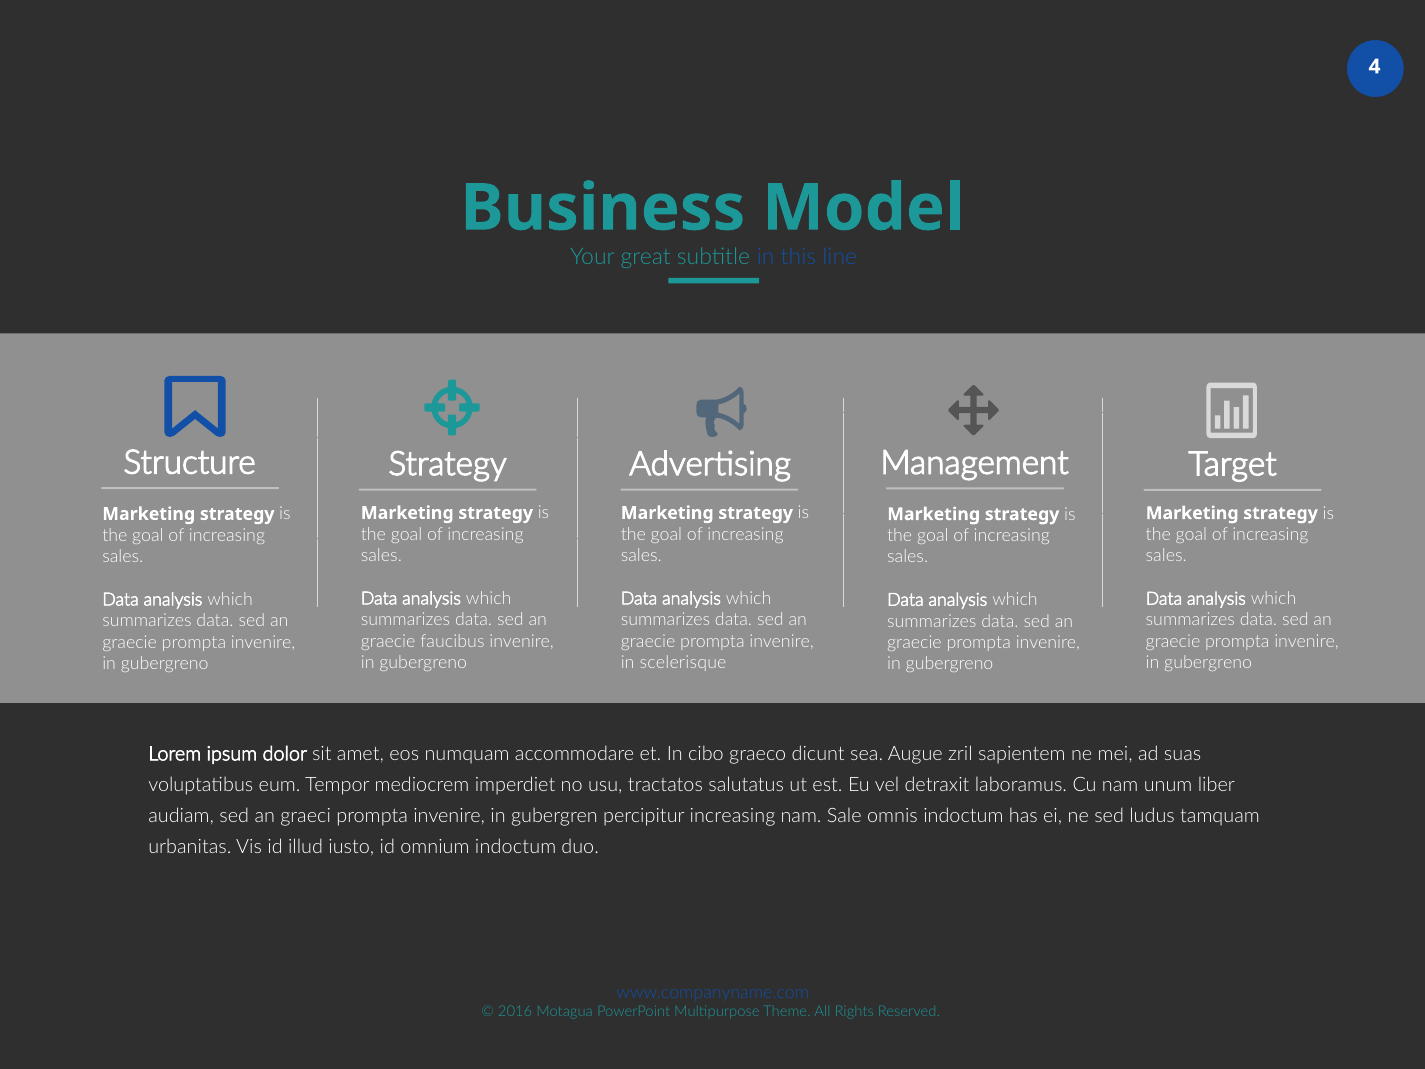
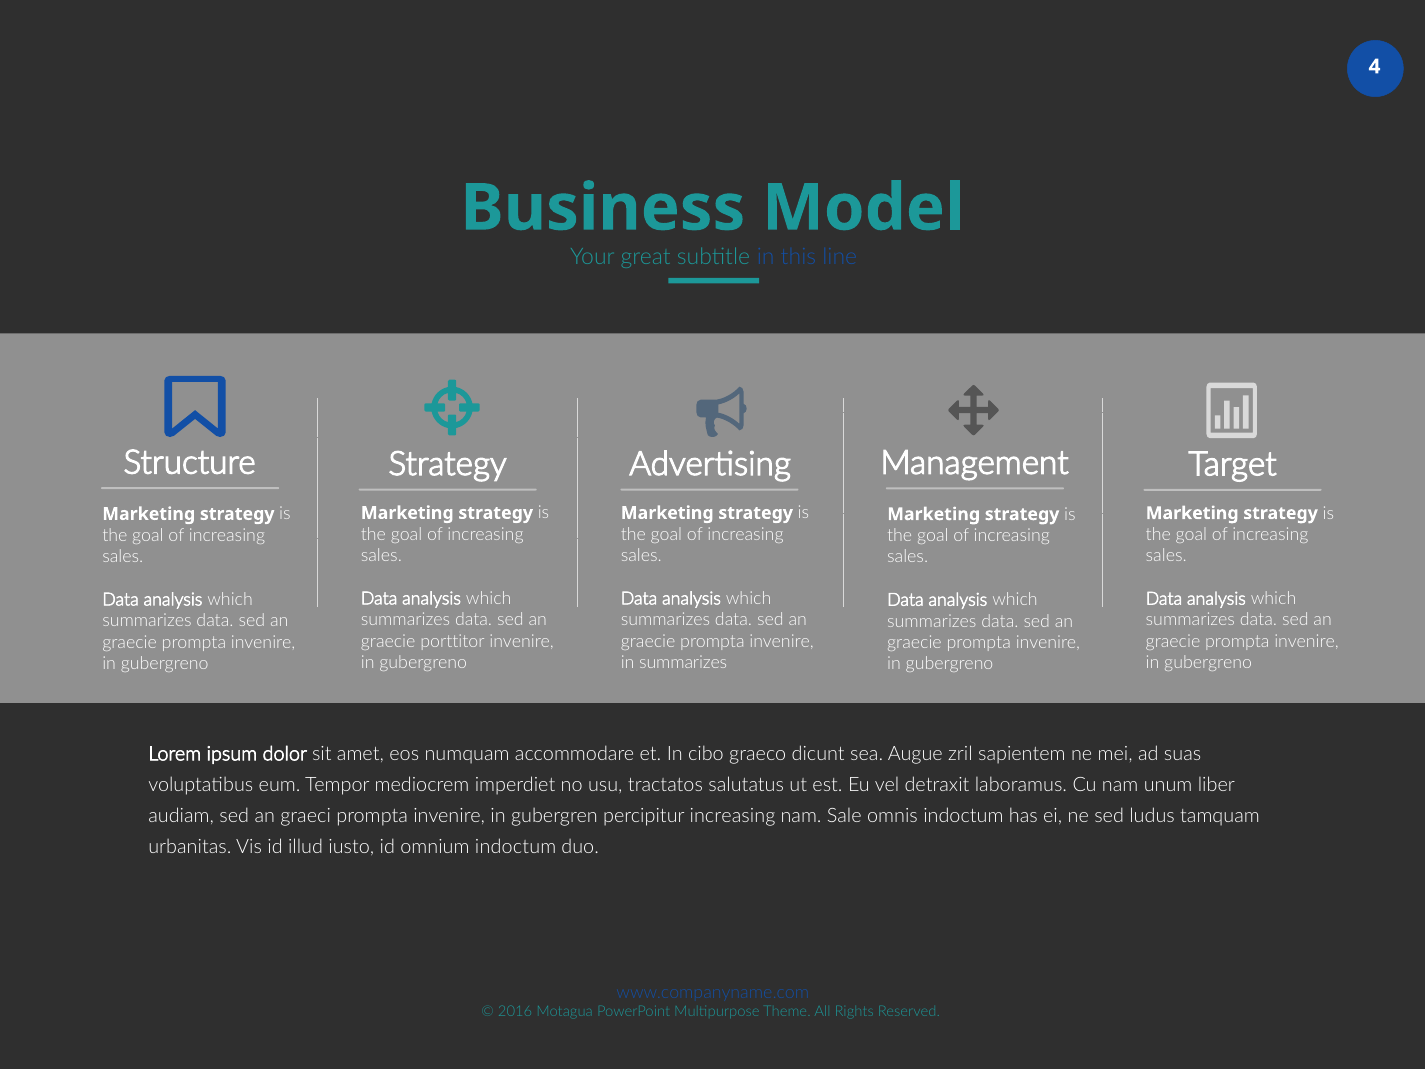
faucibus: faucibus -> porttitor (452, 641)
in scelerisque: scelerisque -> summarizes (683, 662)
